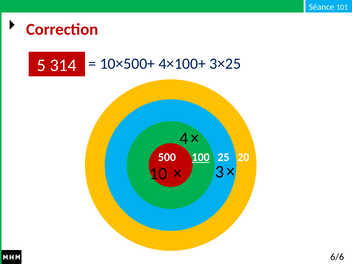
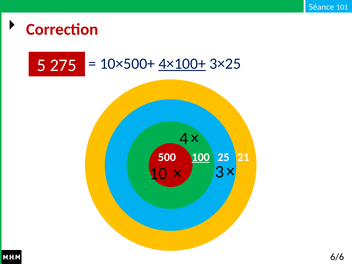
4×100+ underline: none -> present (182, 64)
314: 314 -> 275 (63, 65)
20: 20 -> 21 (243, 157)
